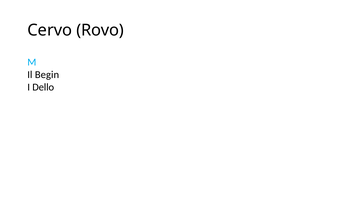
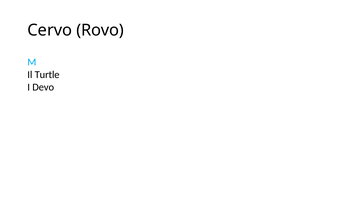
Begin: Begin -> Turtle (47, 75)
Dello: Dello -> Devo (43, 87)
